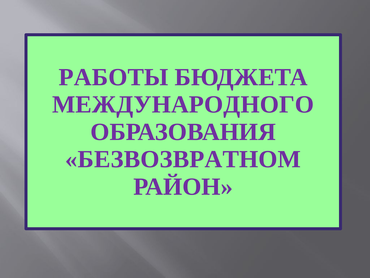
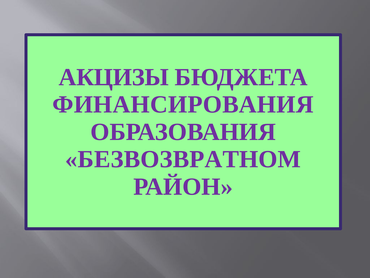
РАБОТЫ: РАБОТЫ -> АКЦИЗЫ (114, 77)
МЕЖДУНАРОДНОГО: МЕЖДУНАРОДНОГО -> ФИНАНСИРОВАНИЯ (183, 104)
